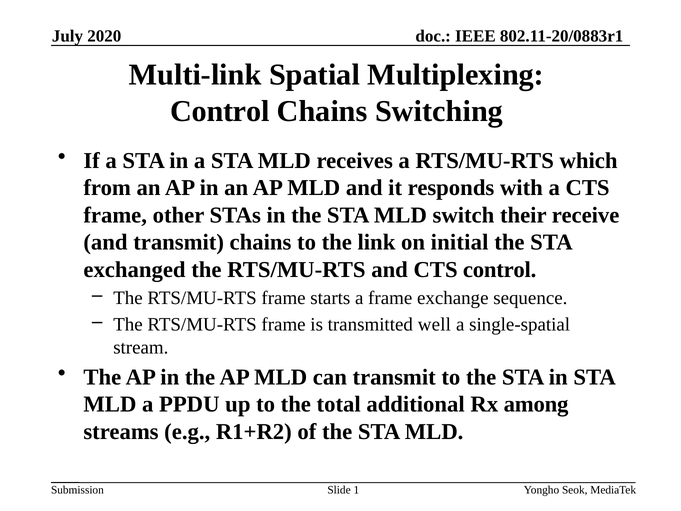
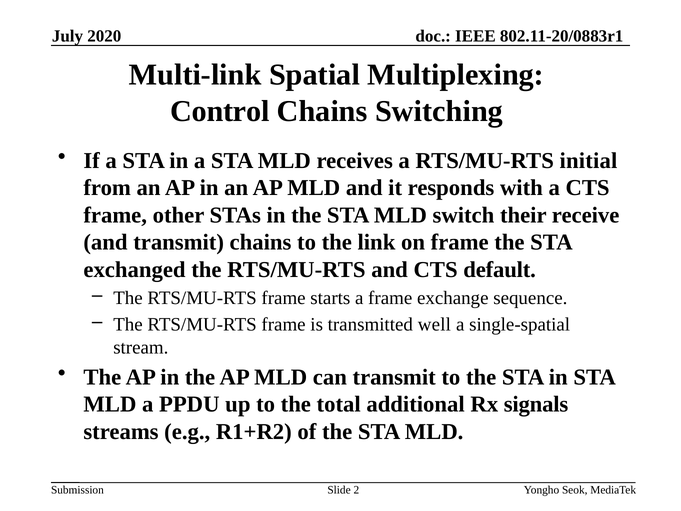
which: which -> initial (588, 161)
on initial: initial -> frame (460, 242)
CTS control: control -> default (500, 269)
among: among -> signals (536, 404)
1: 1 -> 2 (356, 490)
